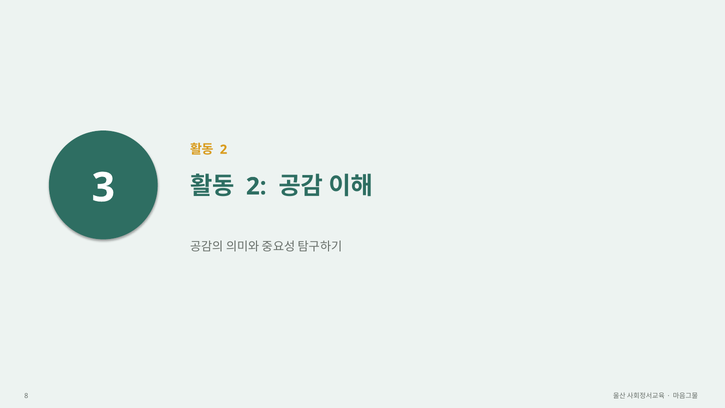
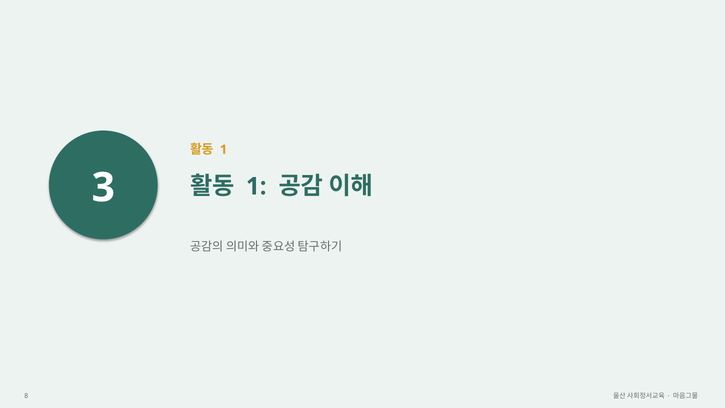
2: 2 -> 1 (224, 150)
2: 2 -> 1 (256, 186)
